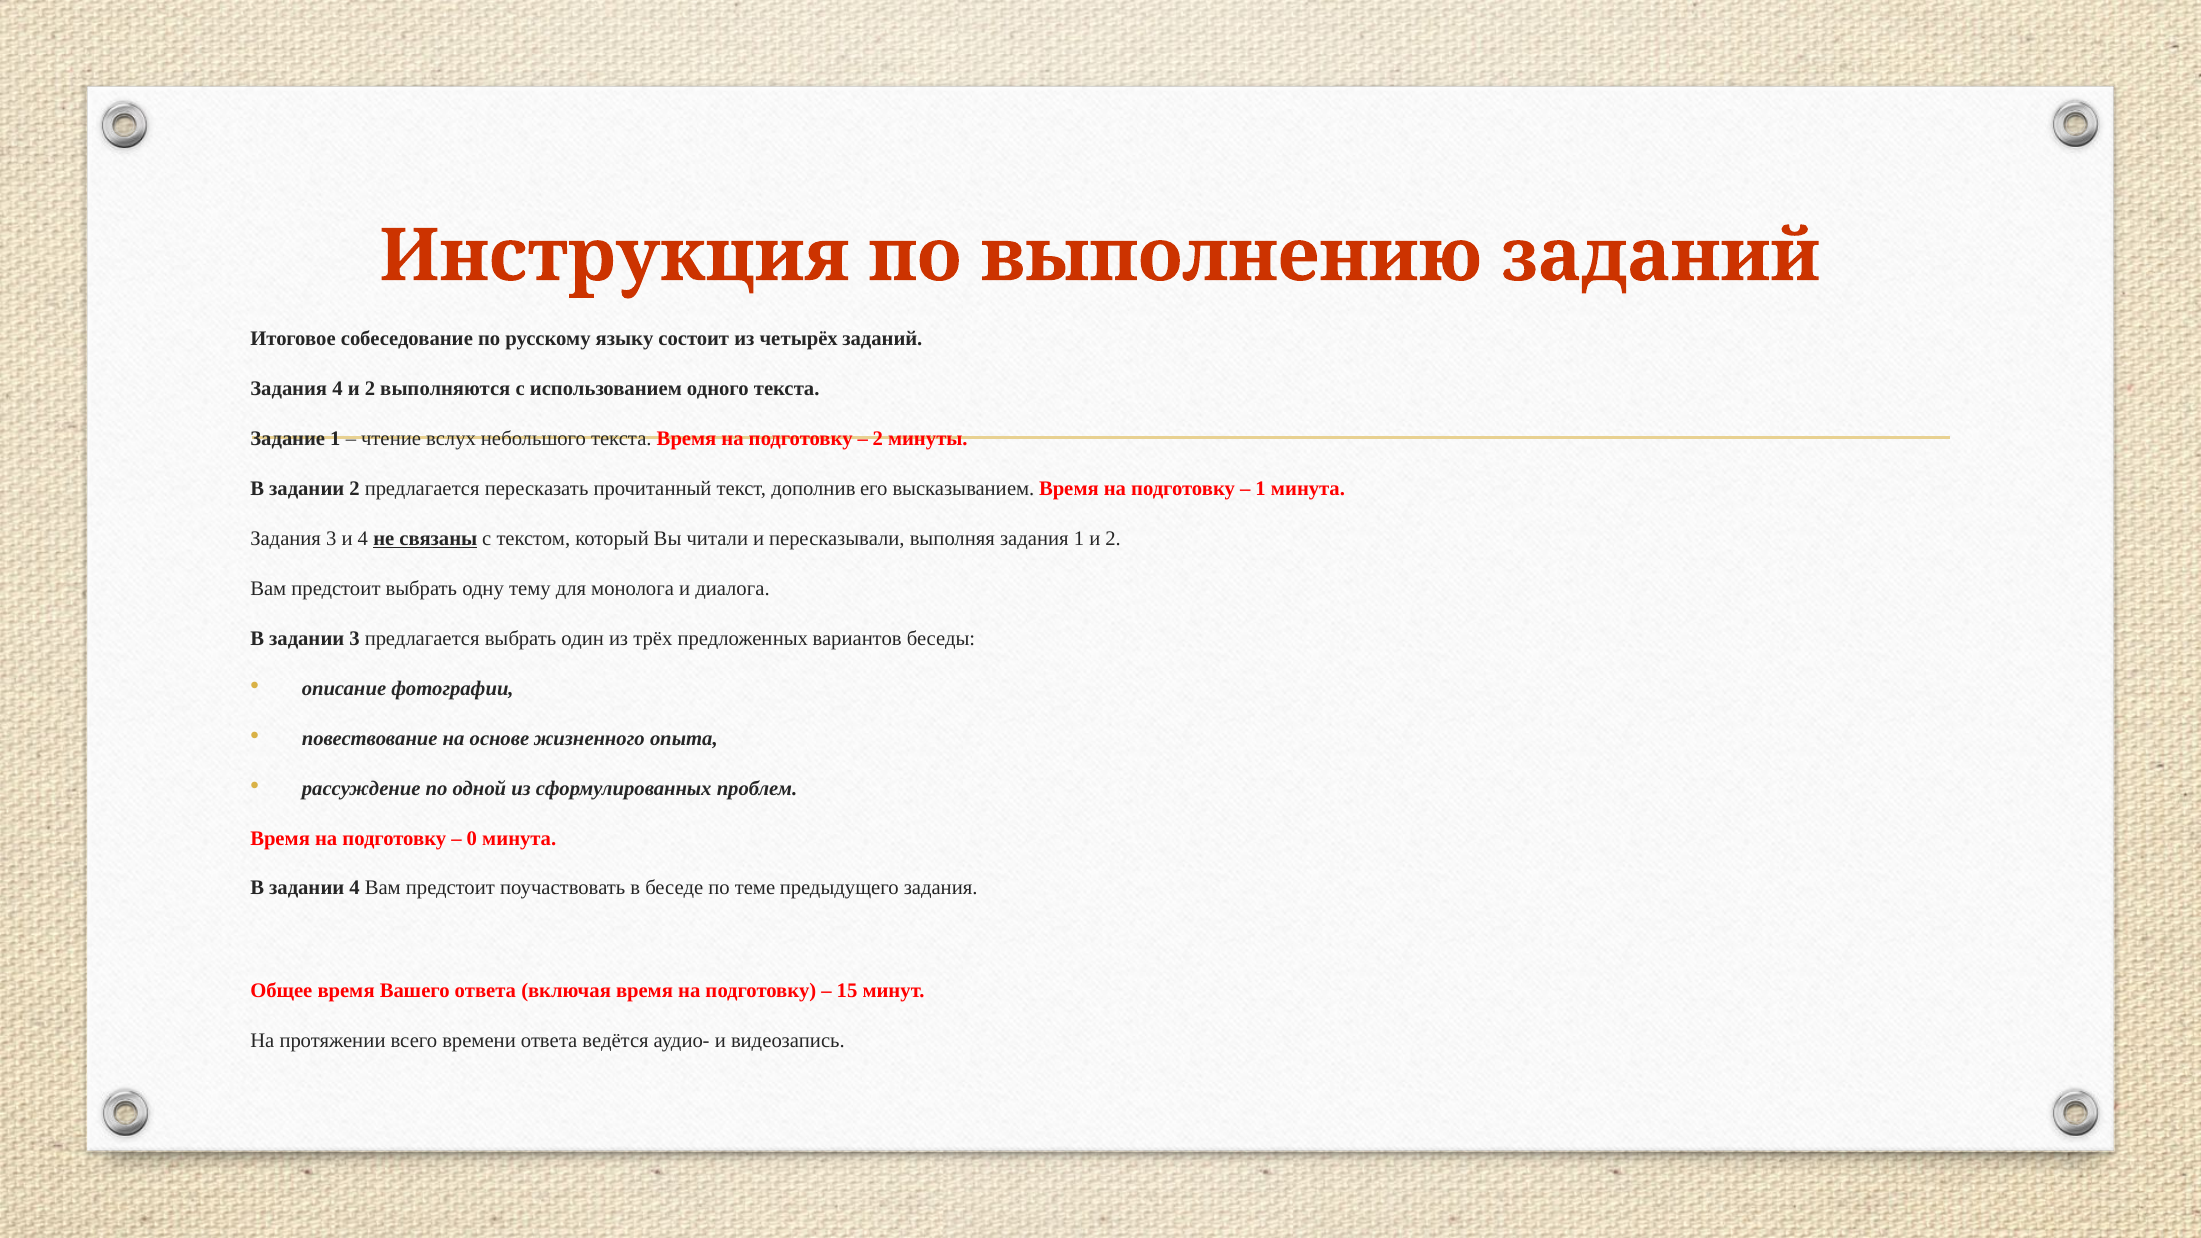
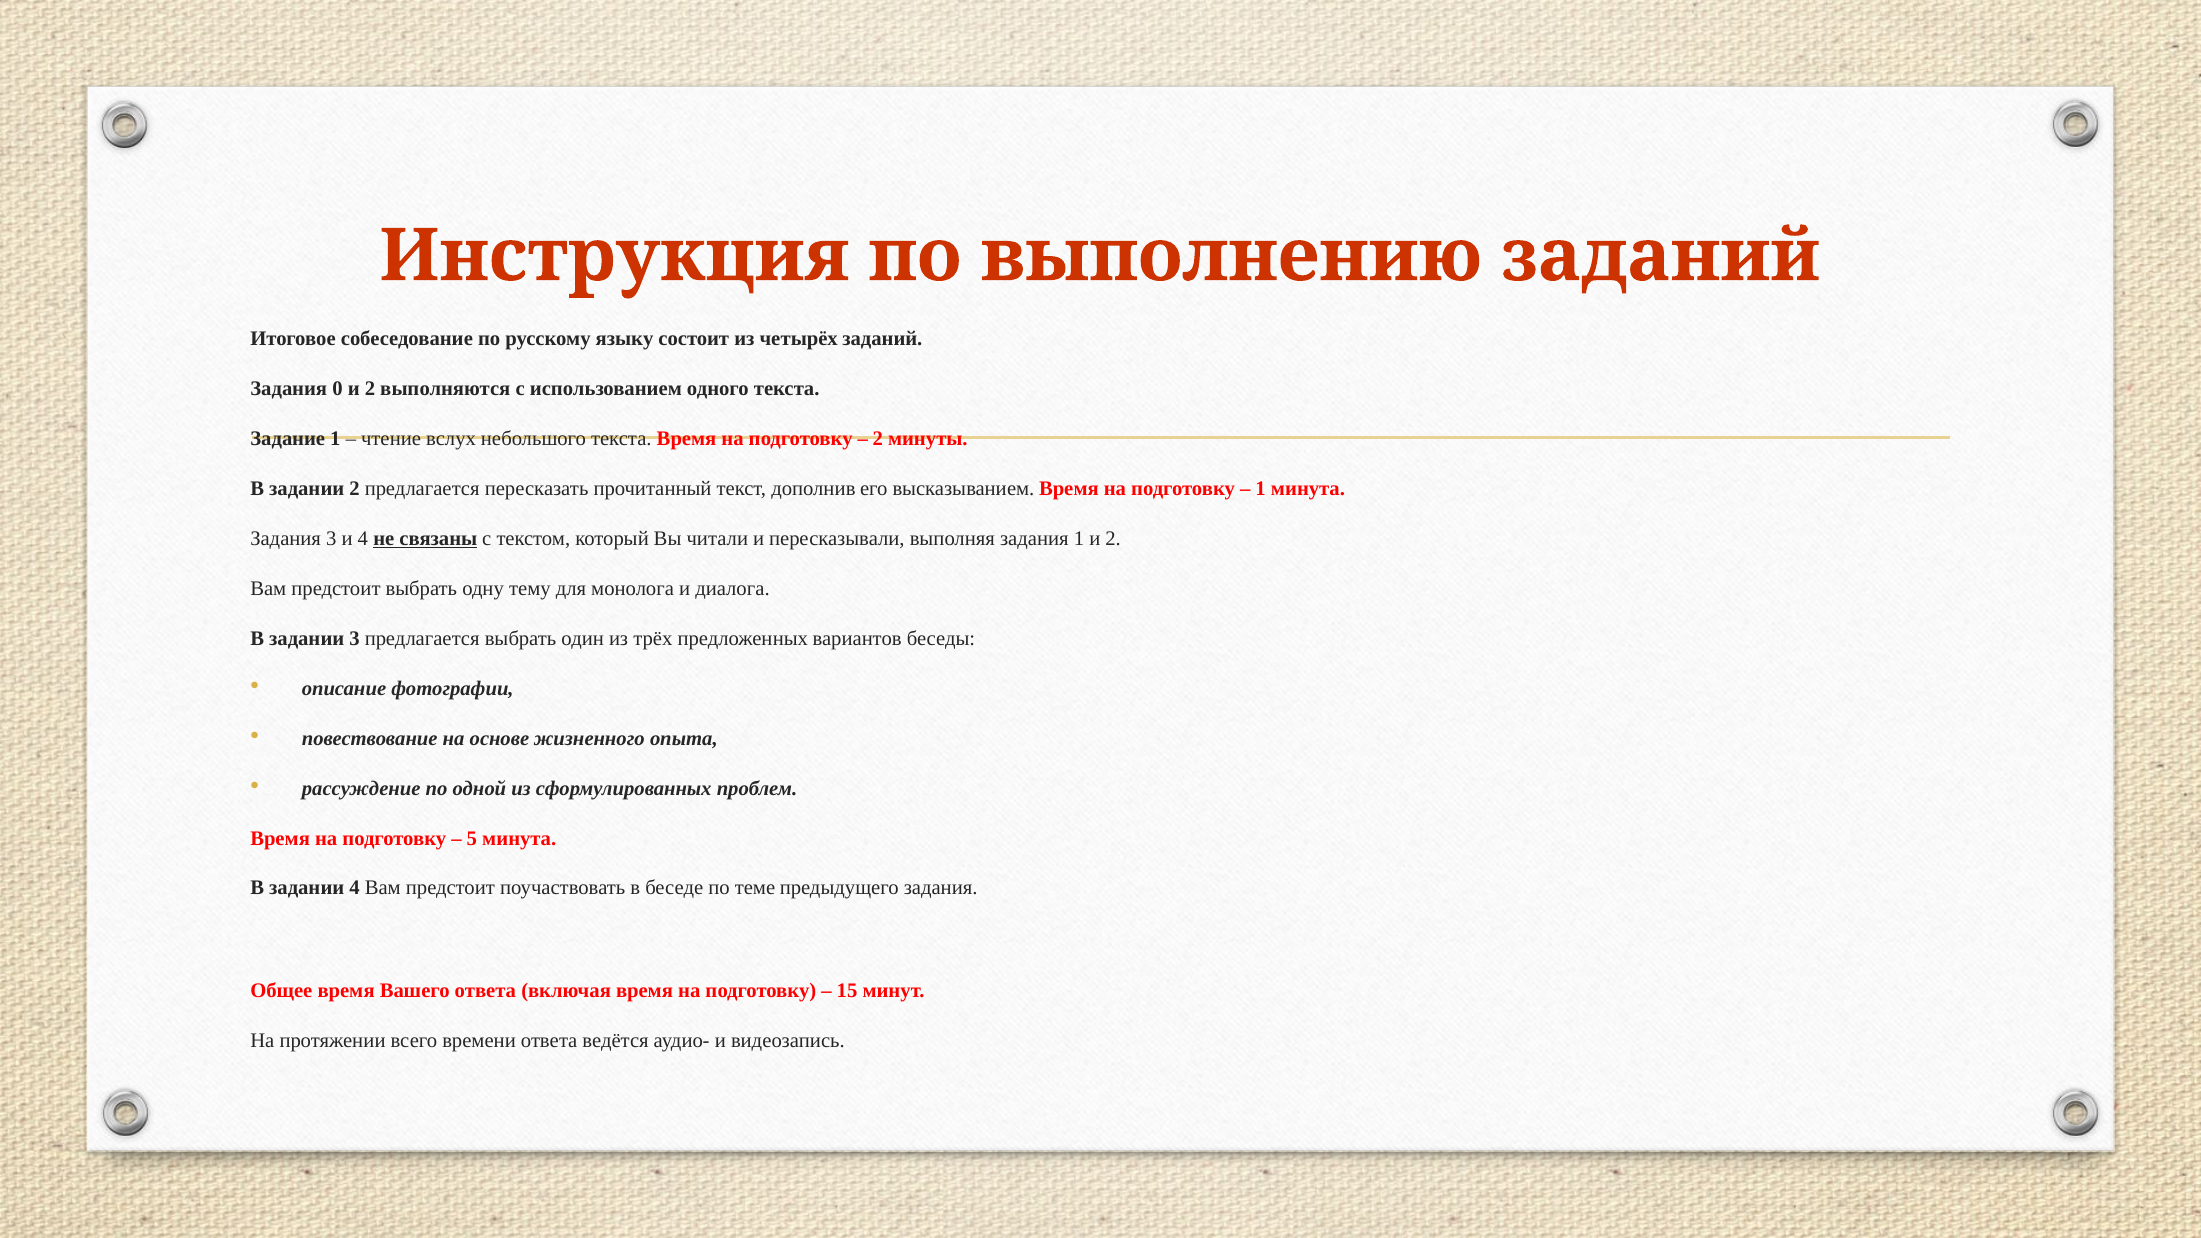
Задания 4: 4 -> 0 (338, 389)
0: 0 -> 5 (472, 838)
